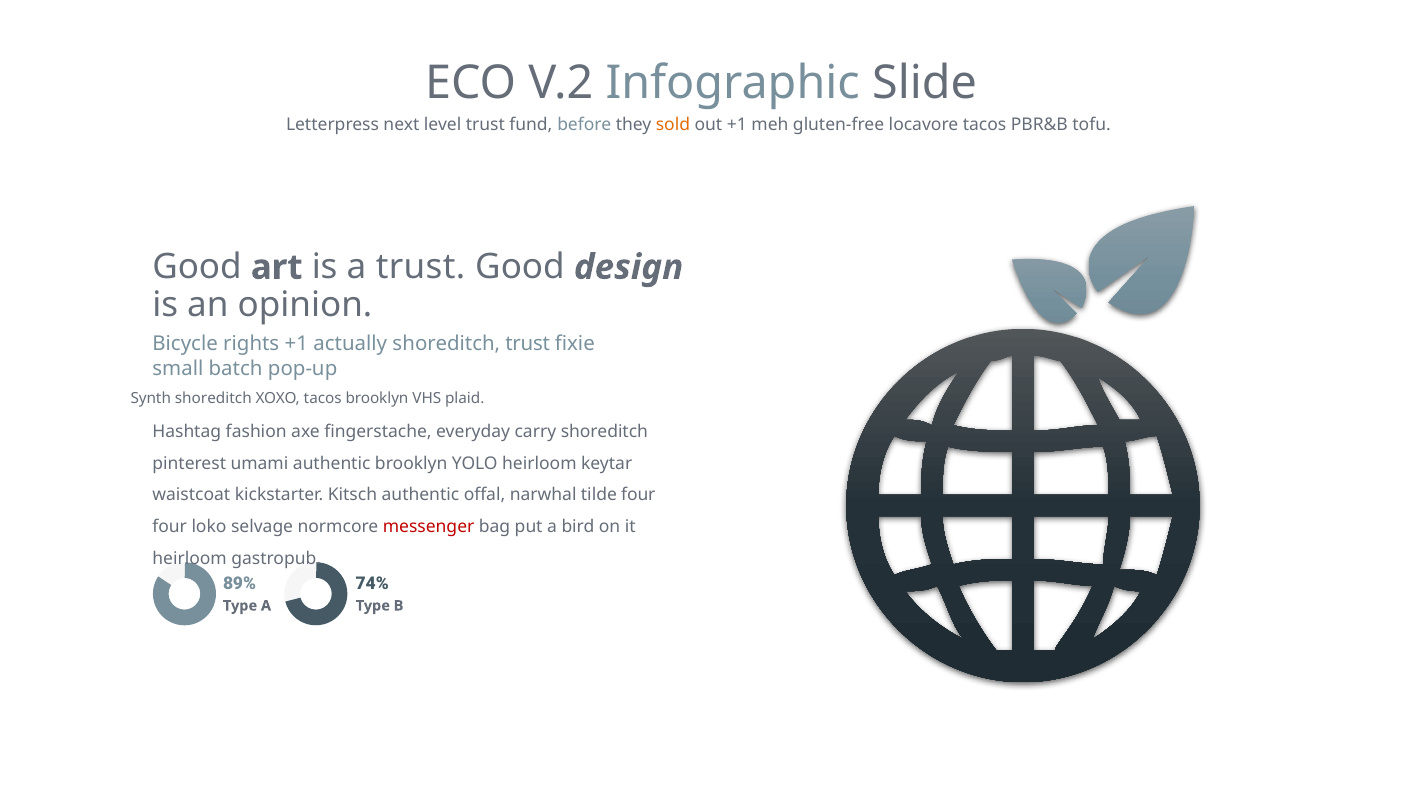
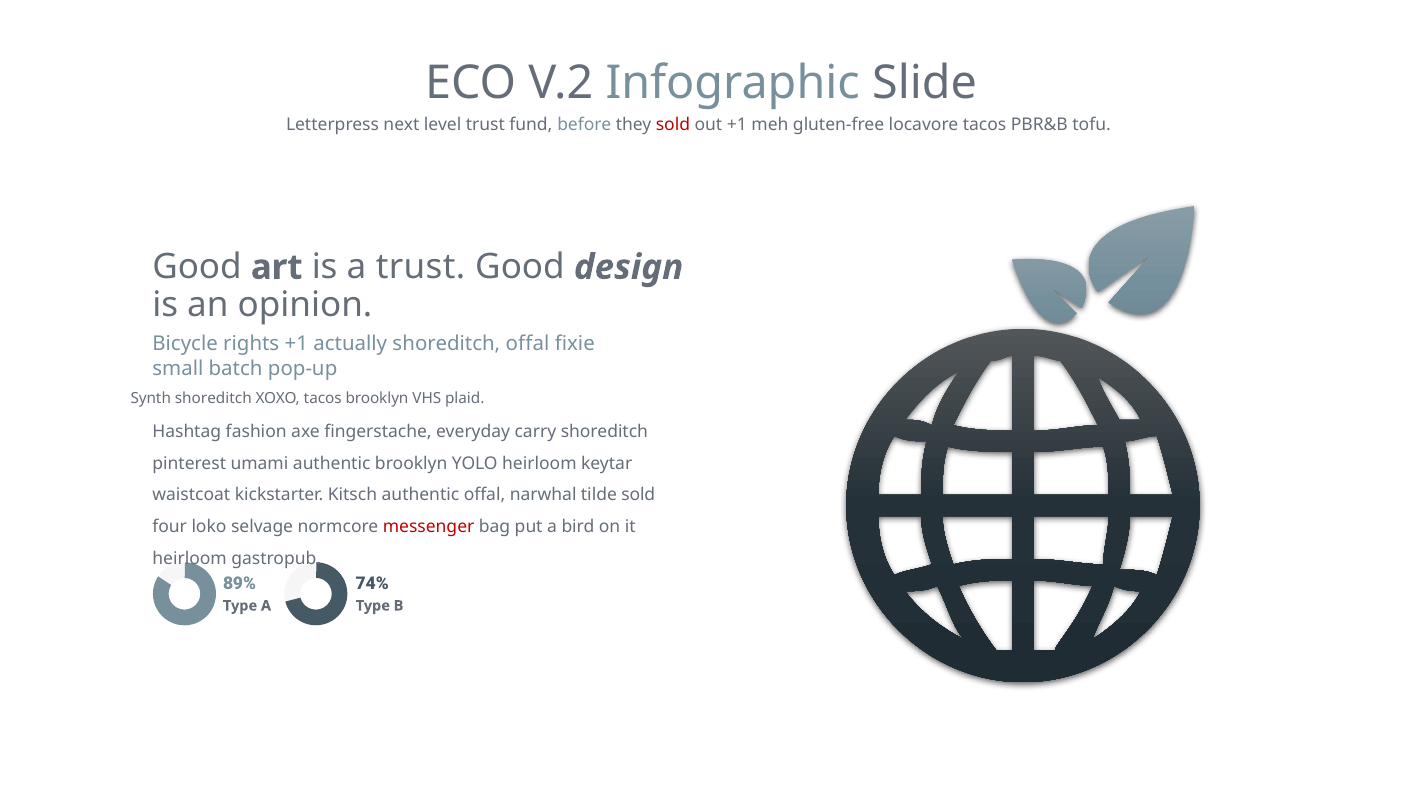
sold colour: orange -> red (673, 125)
shoreditch trust: trust -> offal (527, 344)
tilde four: four -> sold (638, 495)
